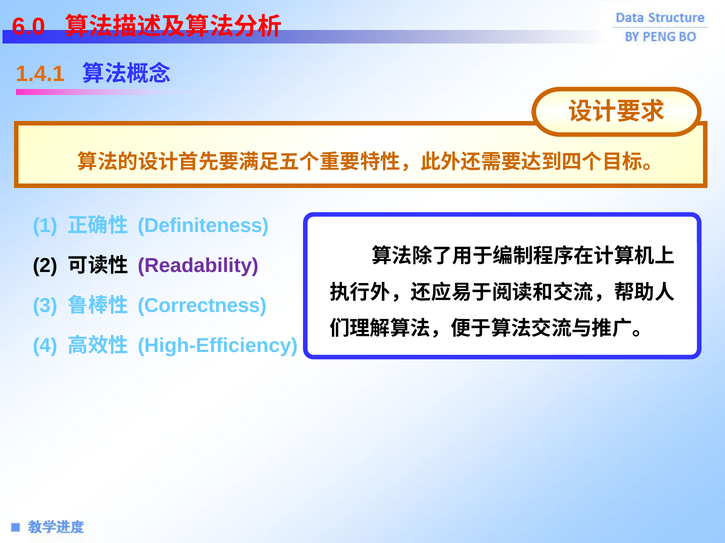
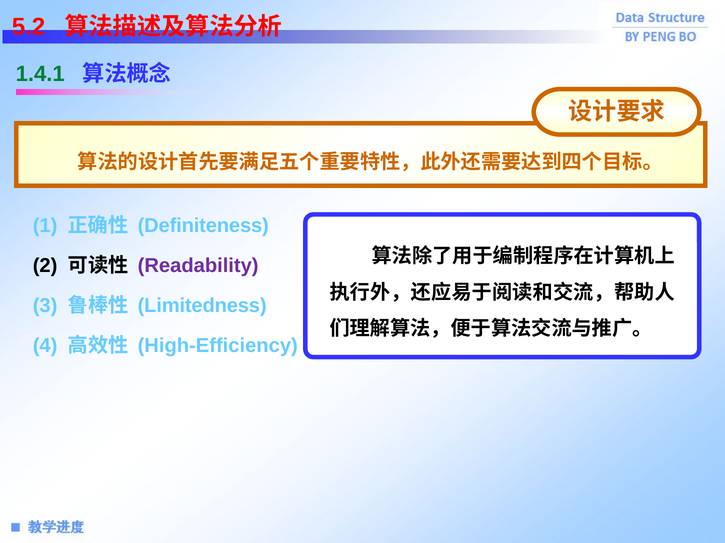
6.0: 6.0 -> 5.2 (29, 27)
1.4.1 colour: orange -> green (40, 74)
Correctness: Correctness -> Limitedness (202, 306)
